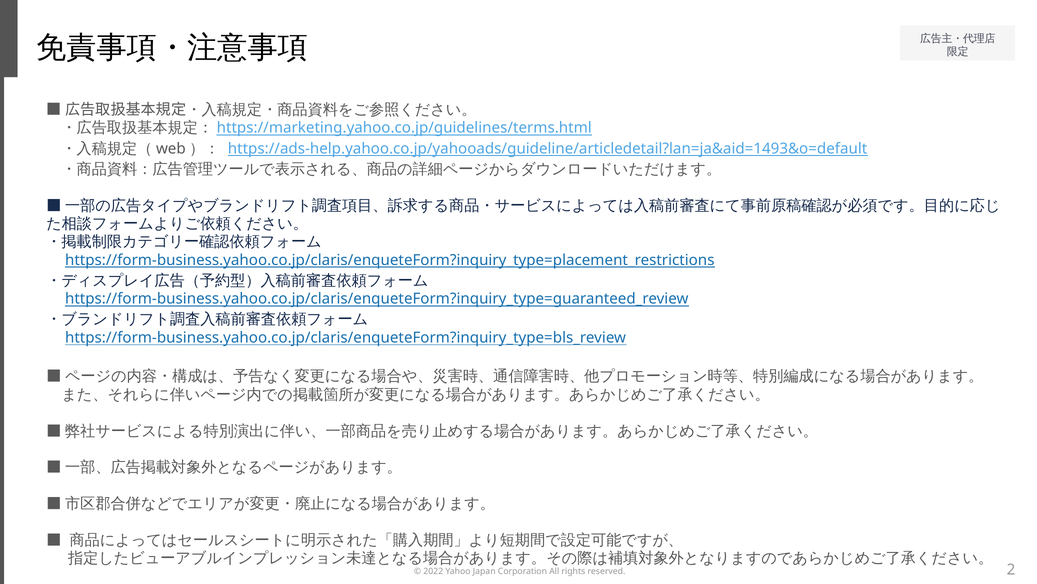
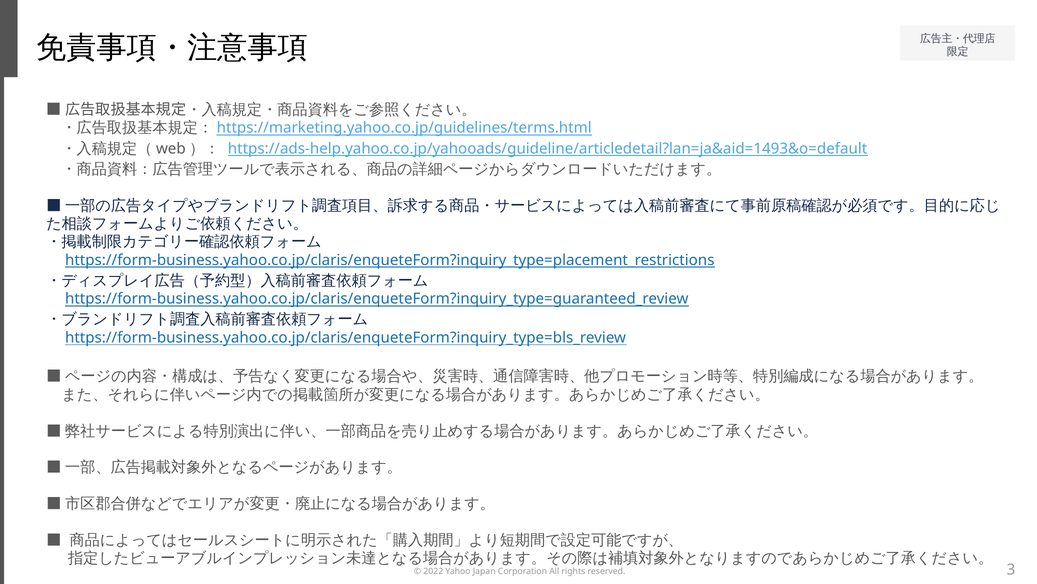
2: 2 -> 3 (1011, 569)
